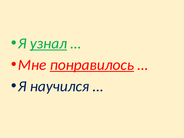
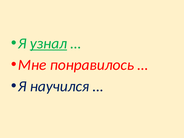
понравилось underline: present -> none (92, 65)
